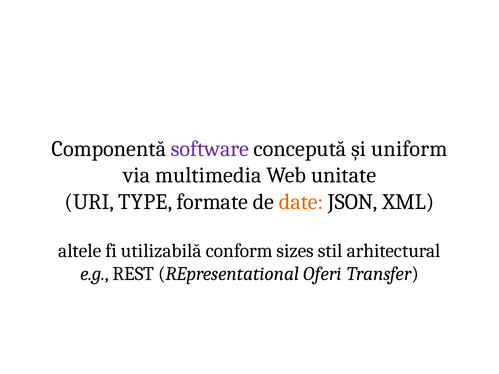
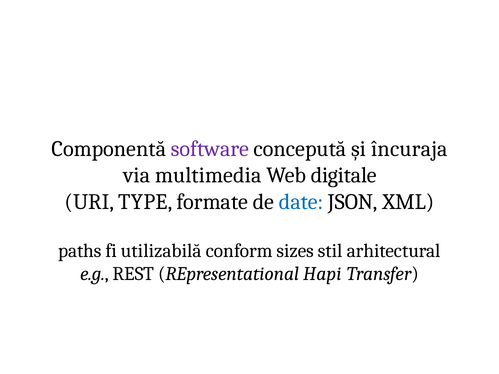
uniform: uniform -> încuraja (409, 149)
unitate: unitate -> digitale (344, 175)
date colour: orange -> blue (301, 202)
altele: altele -> paths (80, 251)
Oferi: Oferi -> Hapi (322, 274)
